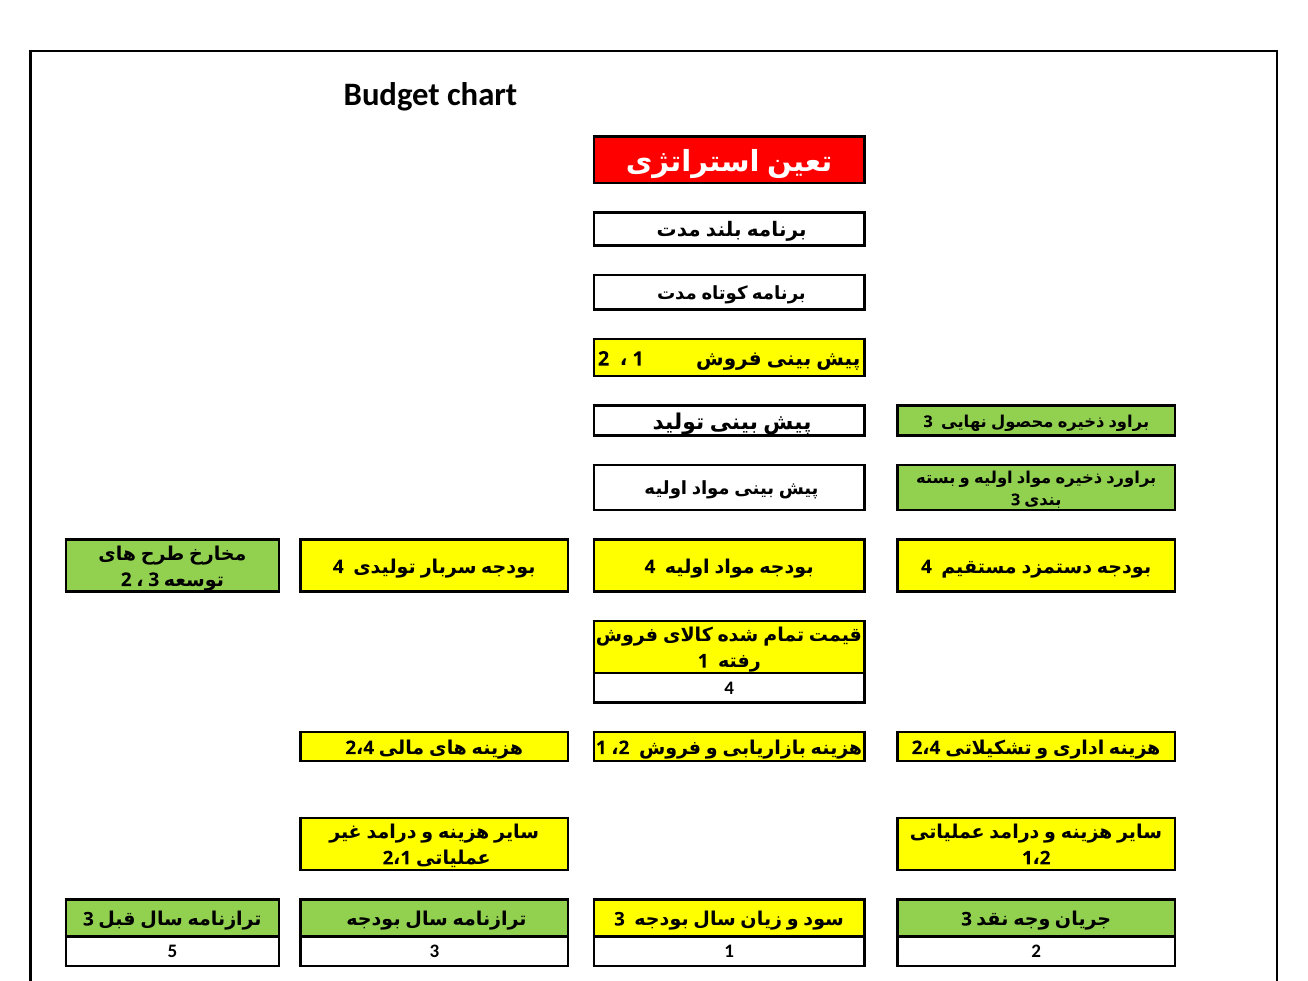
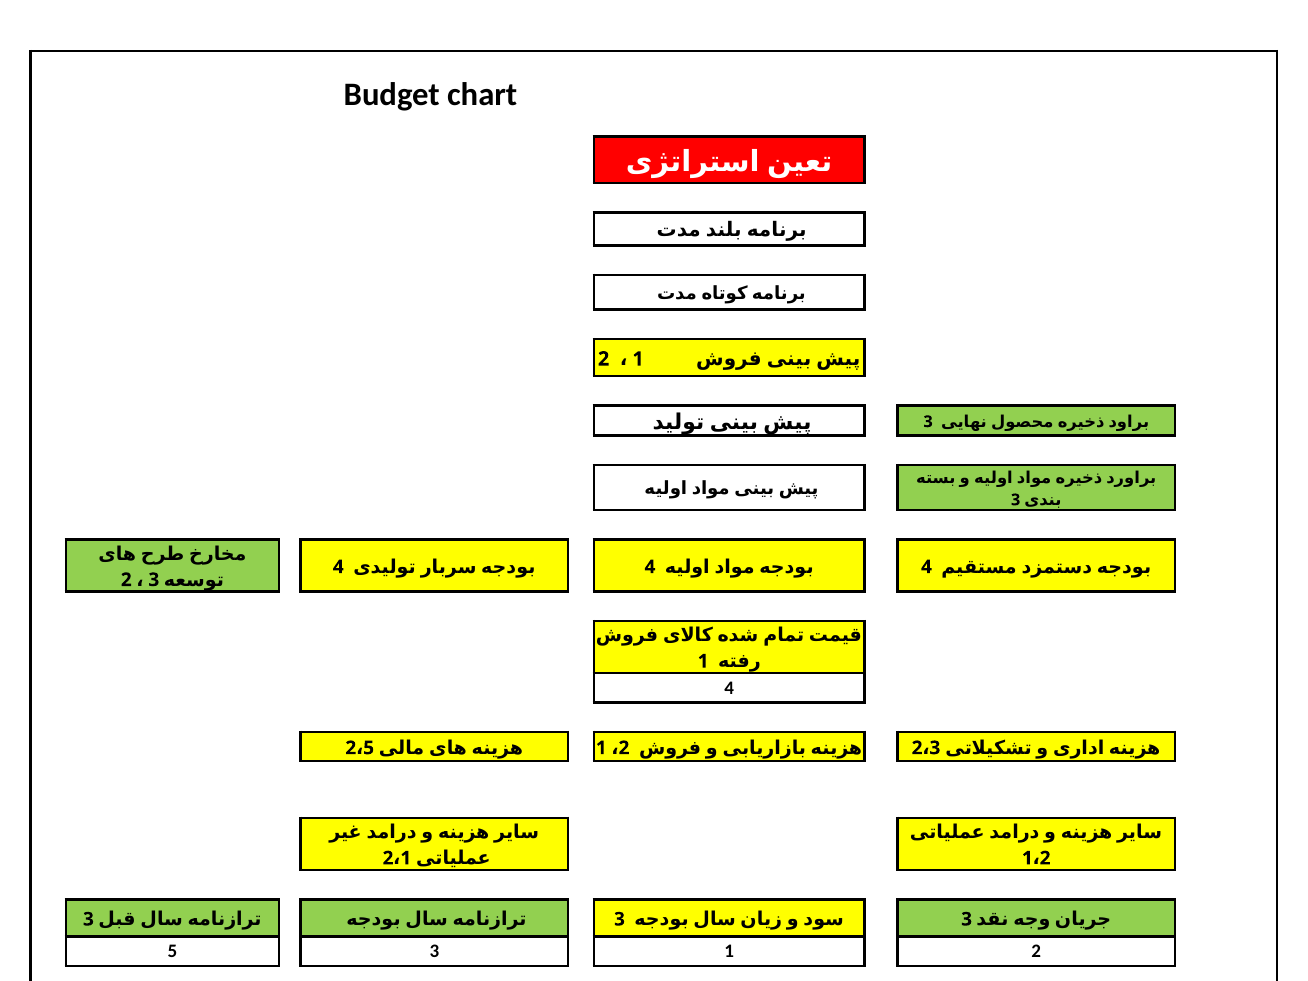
4: 4 -> 5 (369, 748)
4: 4 -> 3 (935, 748)
